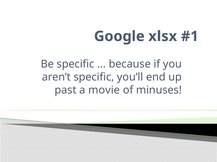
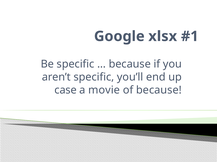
past: past -> case (66, 90)
of minuses: minuses -> because (159, 90)
